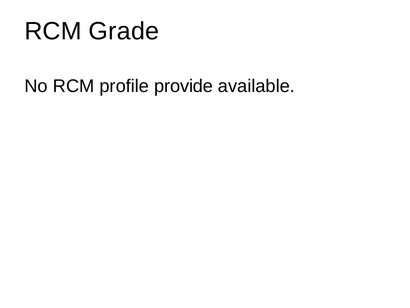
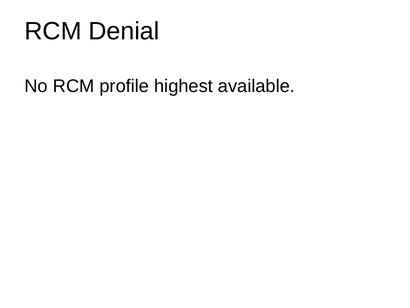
Grade: Grade -> Denial (124, 31)
provide: provide -> highest (184, 86)
